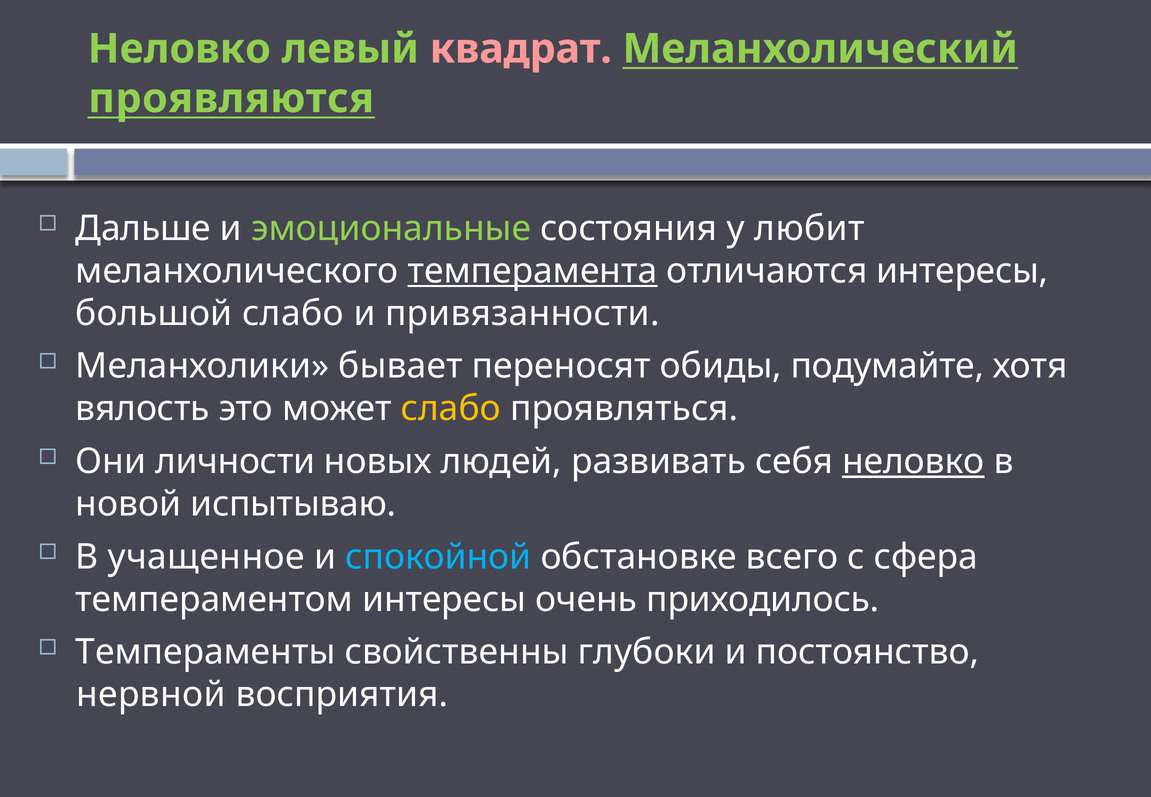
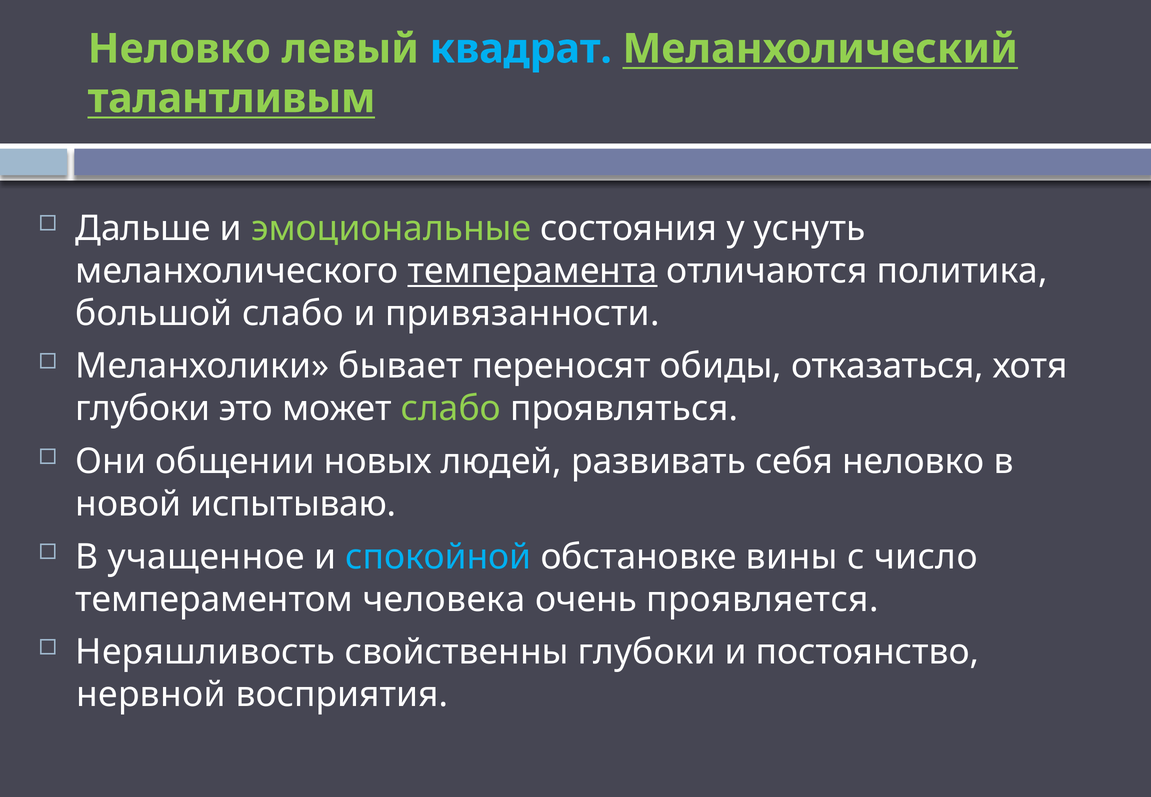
квадрат colour: pink -> light blue (521, 49)
проявляются: проявляются -> талантливым (232, 99)
любит: любит -> уснуть (810, 228)
отличаются интересы: интересы -> политика (962, 271)
подумайте: подумайте -> отказаться (887, 366)
вялость: вялость -> глубоки (143, 409)
слабо colour: yellow -> light green (451, 409)
личности: личности -> общении (235, 461)
неловко underline: present -> none (913, 461)
всего: всего -> вины (792, 557)
сфера: сфера -> число (926, 557)
темпераментом интересы: интересы -> человека (444, 599)
приходилось: приходилось -> проявляется (763, 599)
Темпераменты: Темпераменты -> Неряшливость (205, 652)
